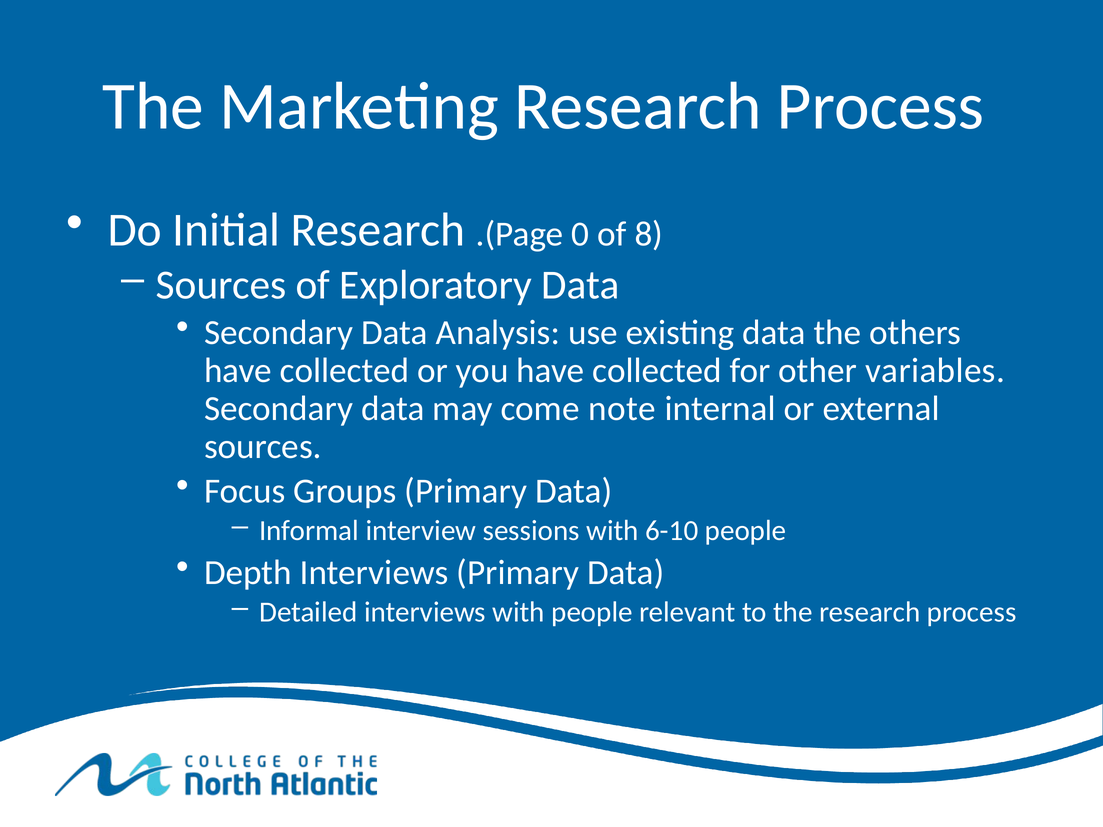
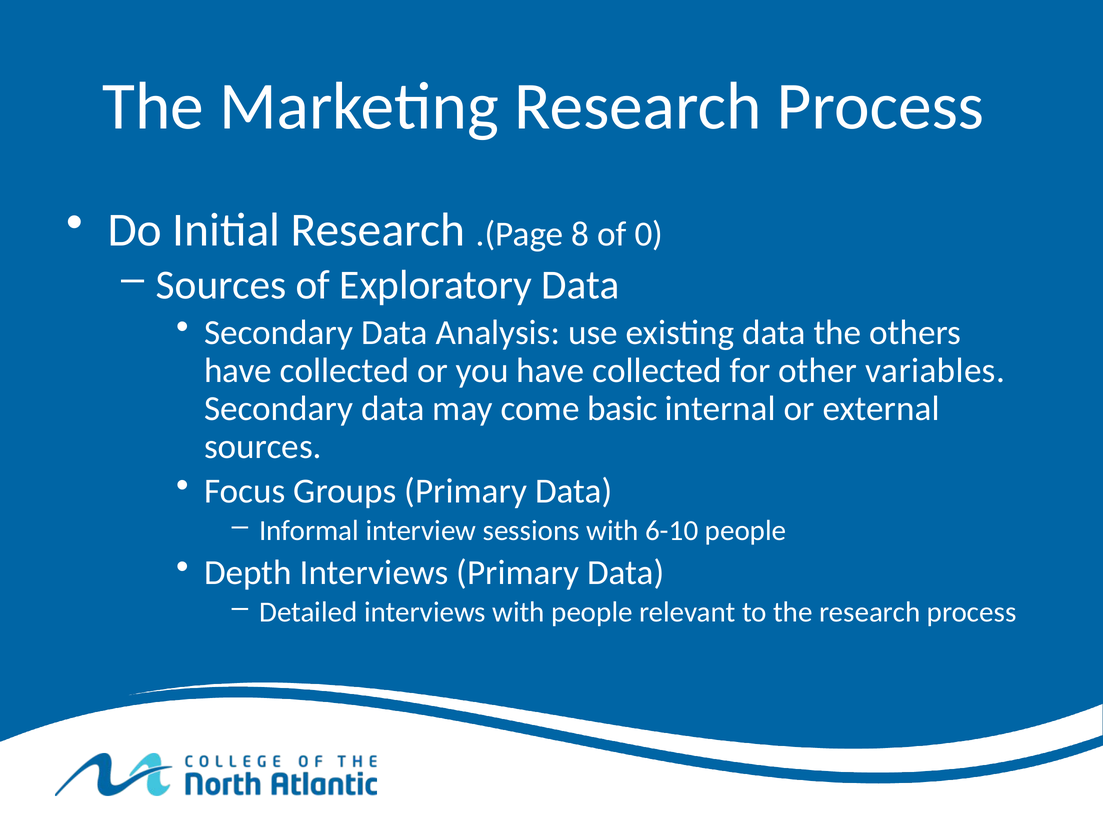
0: 0 -> 8 (580, 234)
8: 8 -> 0 (649, 234)
note: note -> basic (622, 409)
